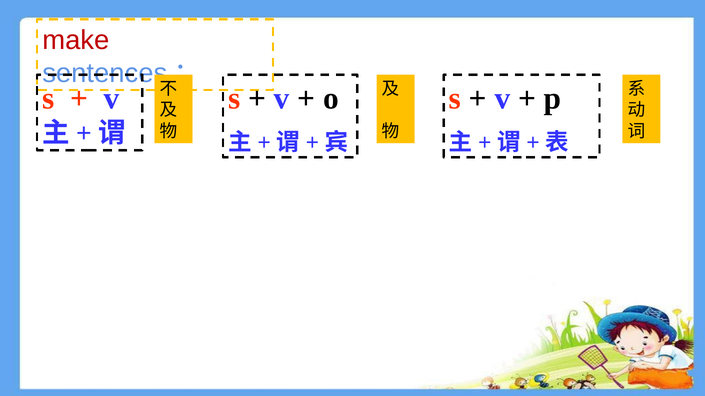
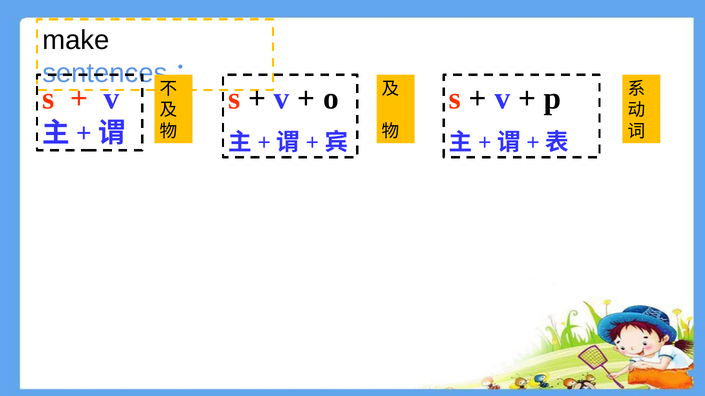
make colour: red -> black (76, 40)
